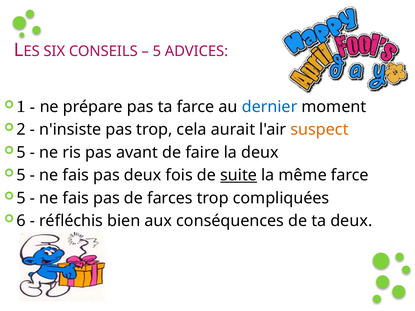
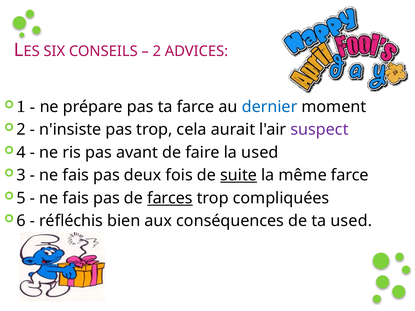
5: 5 -> 2 (157, 51)
suspect colour: orange -> purple (319, 130)
5: 5 -> 4 (21, 153)
la deux: deux -> used (260, 153)
5: 5 -> 3 (21, 175)
farces underline: none -> present (170, 198)
ta deux: deux -> used (351, 221)
